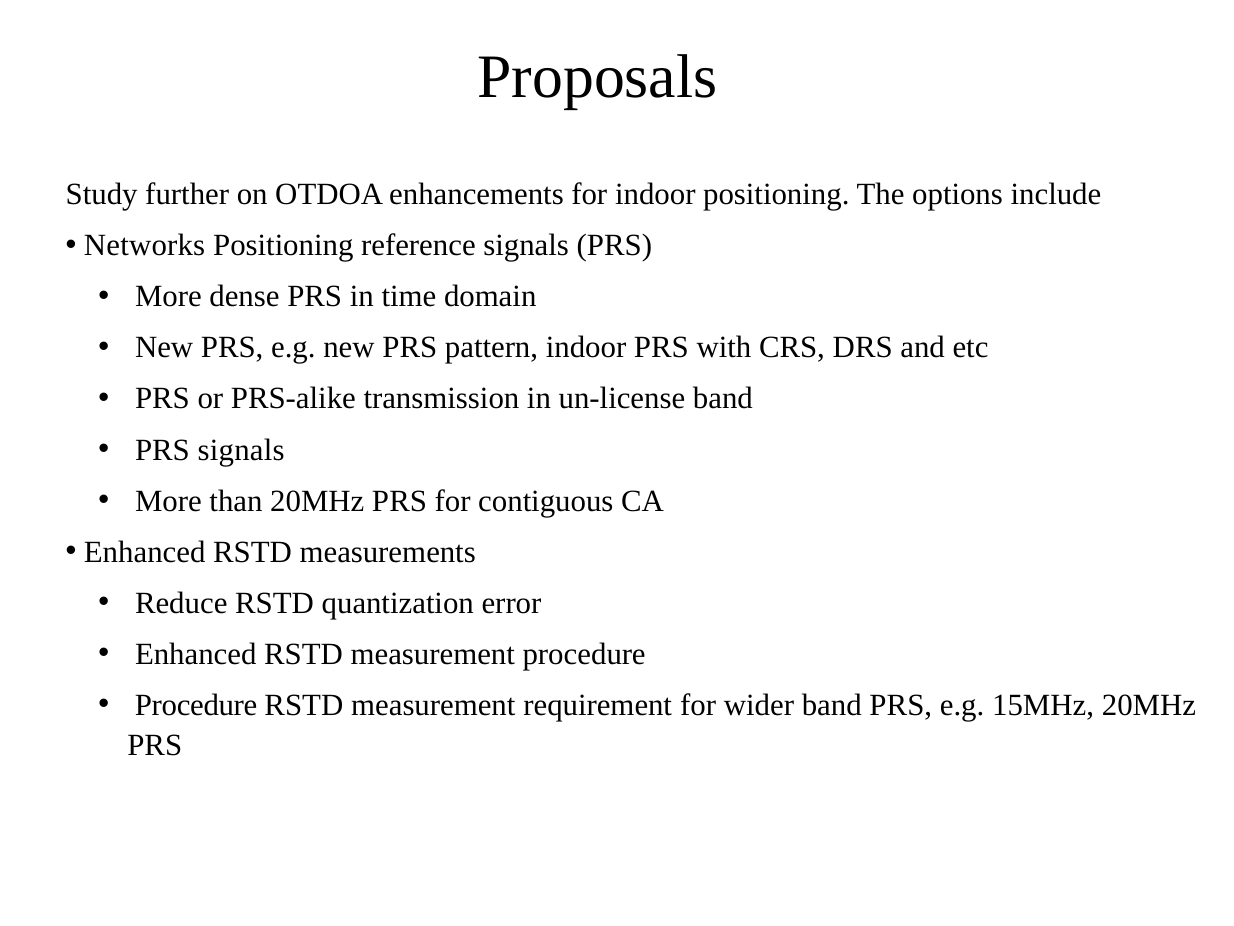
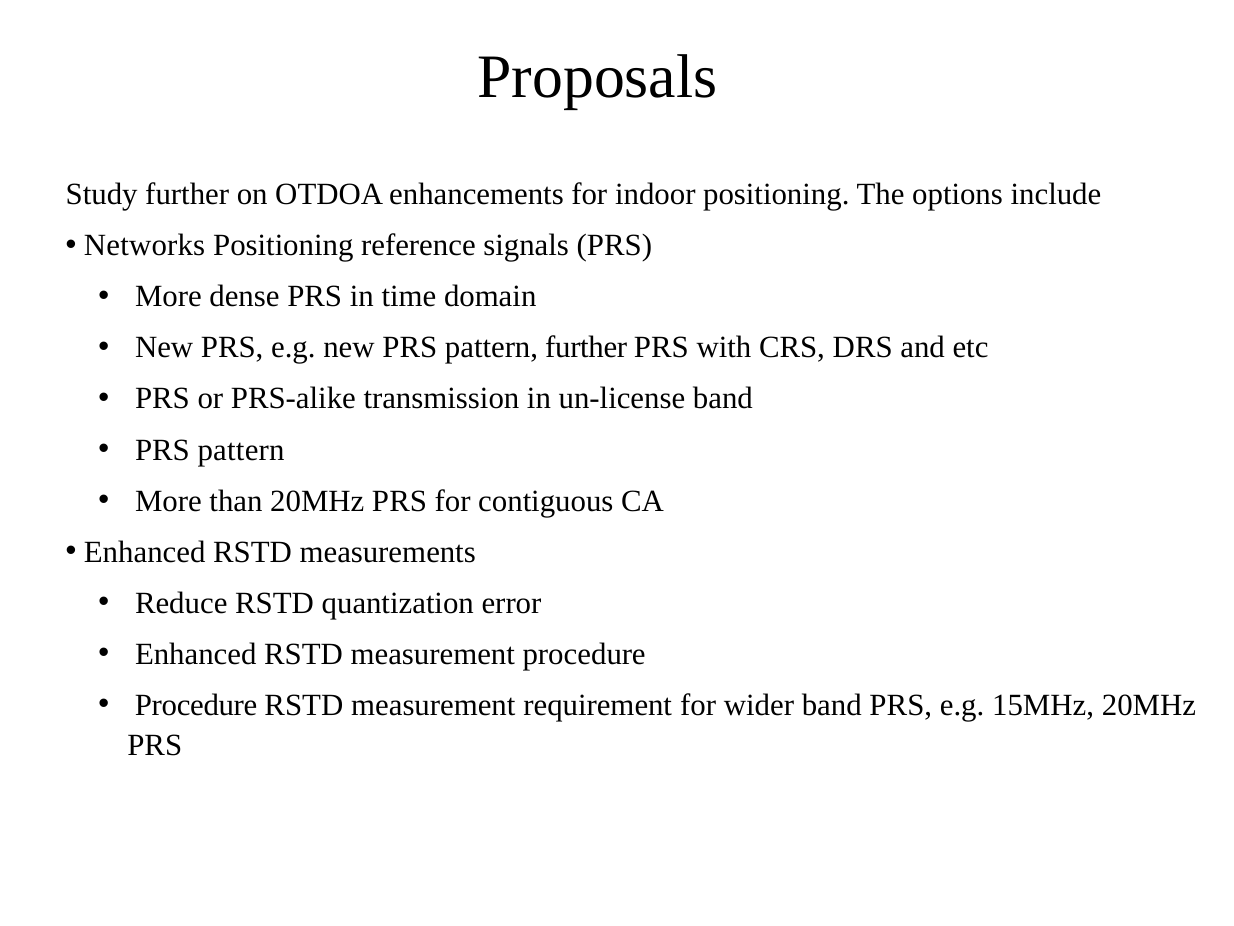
pattern indoor: indoor -> further (586, 348)
signals: signals -> pattern (241, 450)
